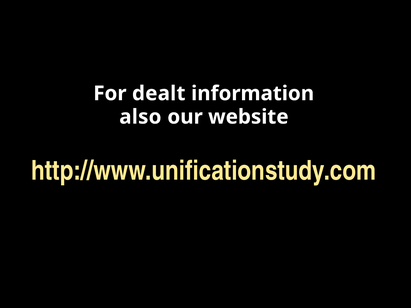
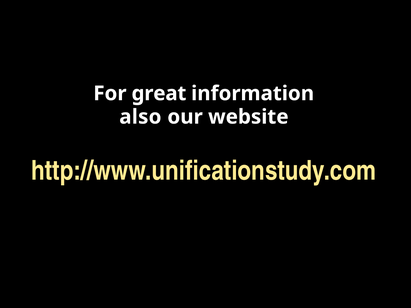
dealt: dealt -> great (159, 94)
